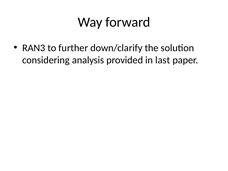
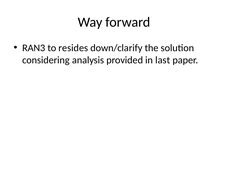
further: further -> resides (73, 48)
